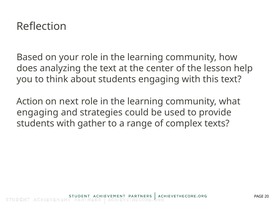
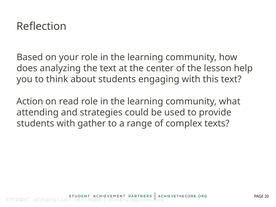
next: next -> read (69, 101)
engaging: engaging -> attending (38, 112)
